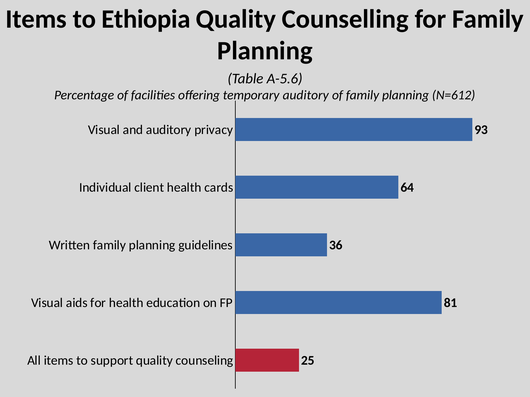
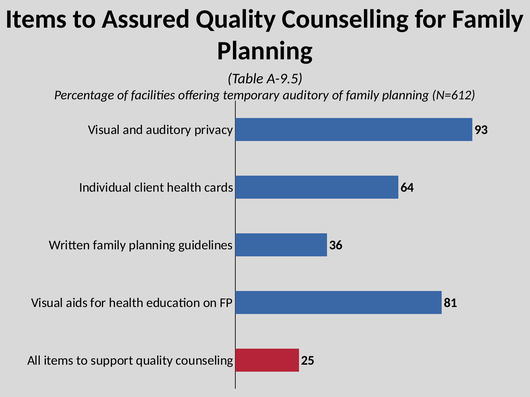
Ethiopia: Ethiopia -> Assured (146, 19)
A-5.6: A-5.6 -> A-9.5 (285, 79)
